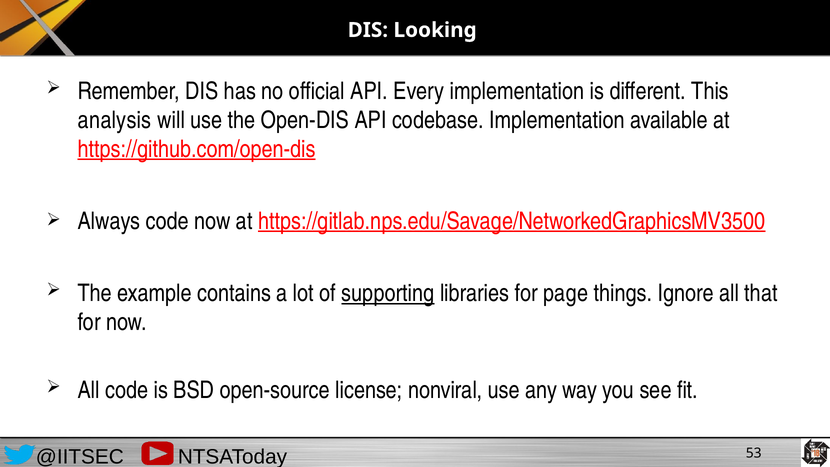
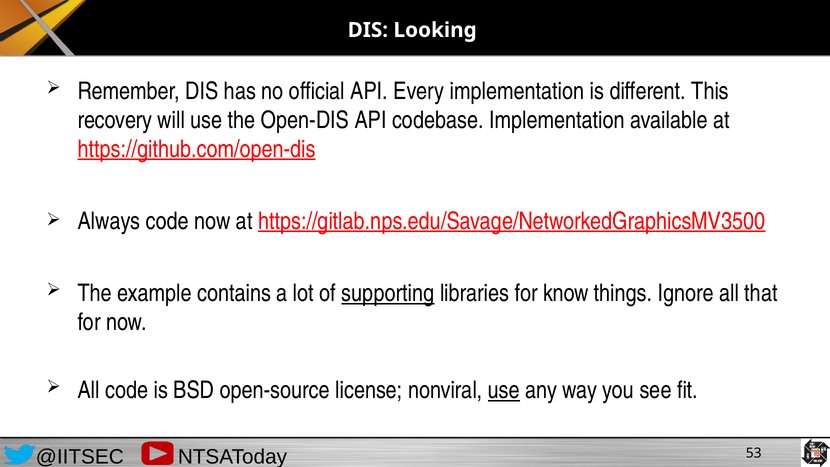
analysis: analysis -> recovery (115, 120)
page: page -> know (566, 293)
use underline: none -> present (504, 390)
